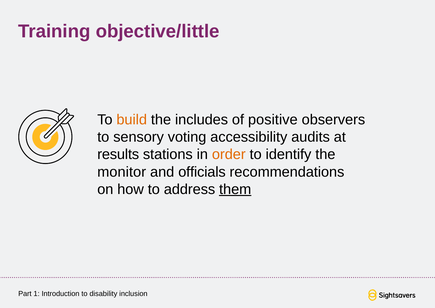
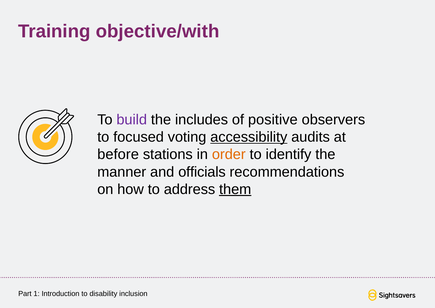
objective/little: objective/little -> objective/with (158, 31)
build colour: orange -> purple (132, 120)
sensory: sensory -> focused (139, 137)
accessibility underline: none -> present (249, 137)
results: results -> before (118, 154)
monitor: monitor -> manner (122, 172)
